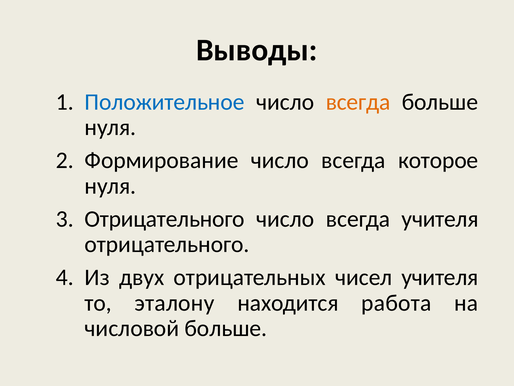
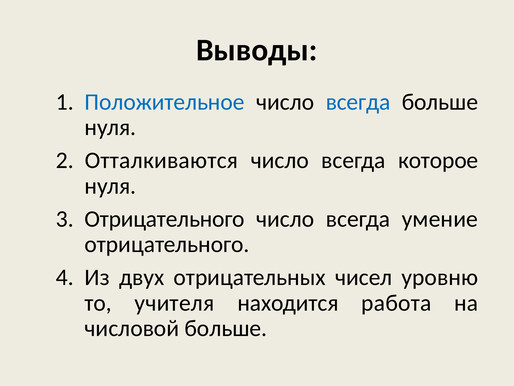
всегда colour: orange -> blue (358, 102)
Формирование: Формирование -> Отталкиваются (161, 160)
всегда учителя: учителя -> умение (440, 219)
чисел учителя: учителя -> уровню (440, 277)
эталону: эталону -> учителя (174, 303)
